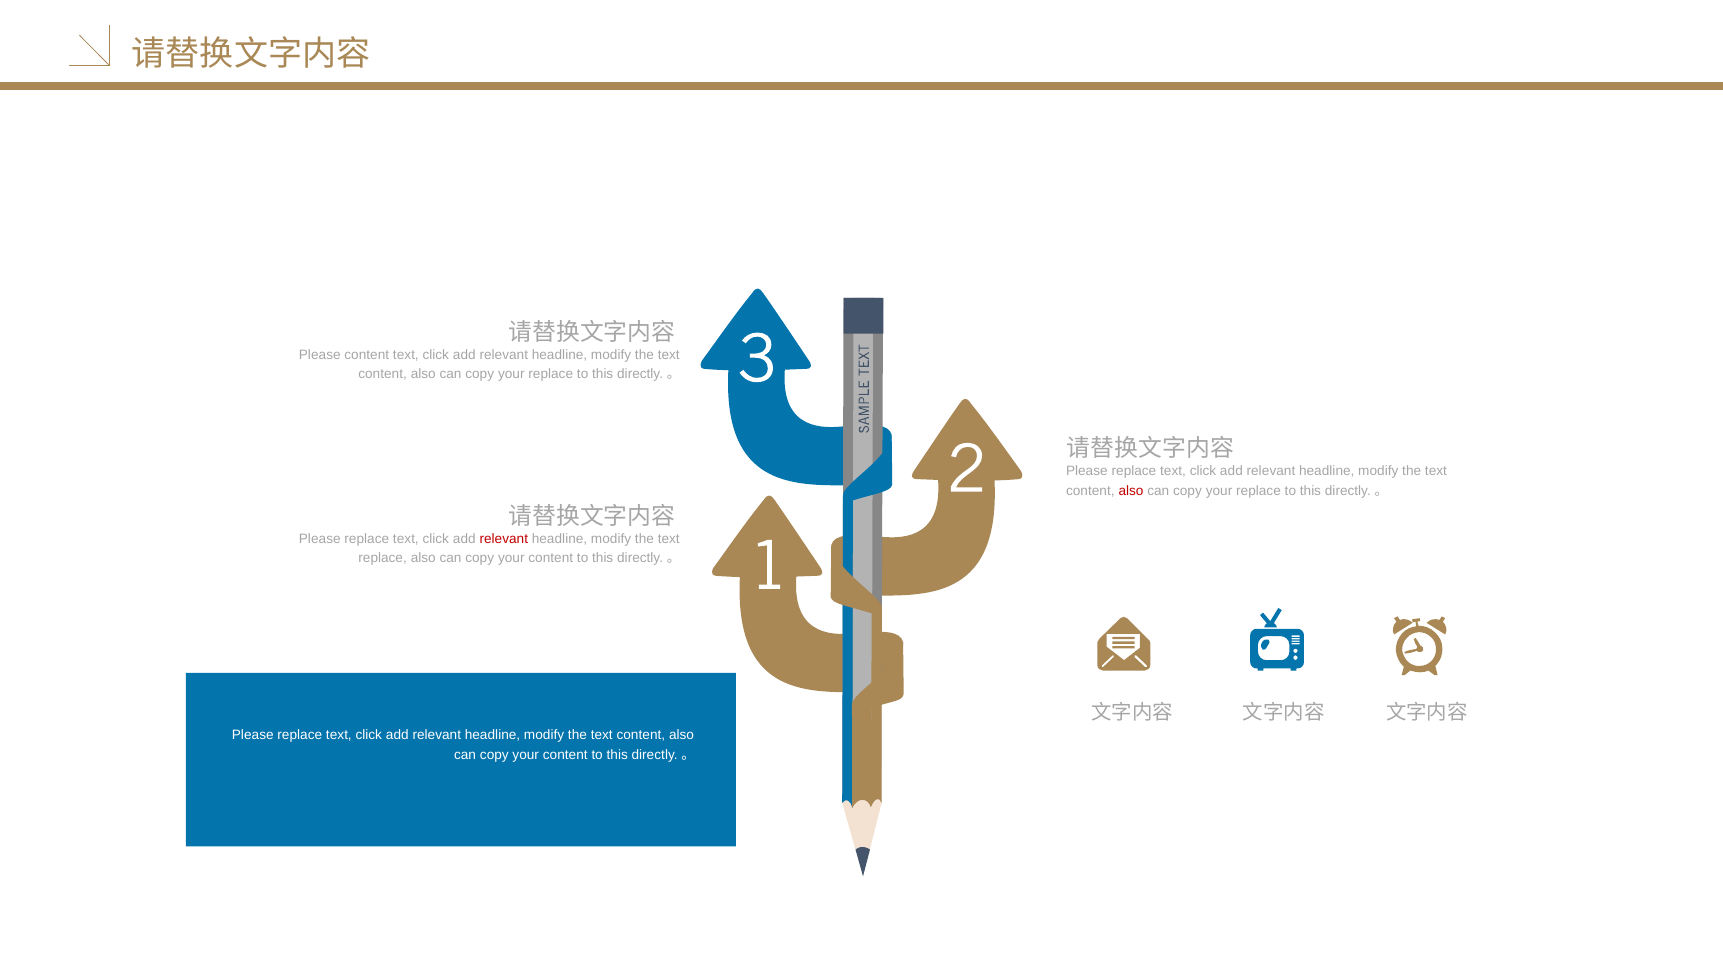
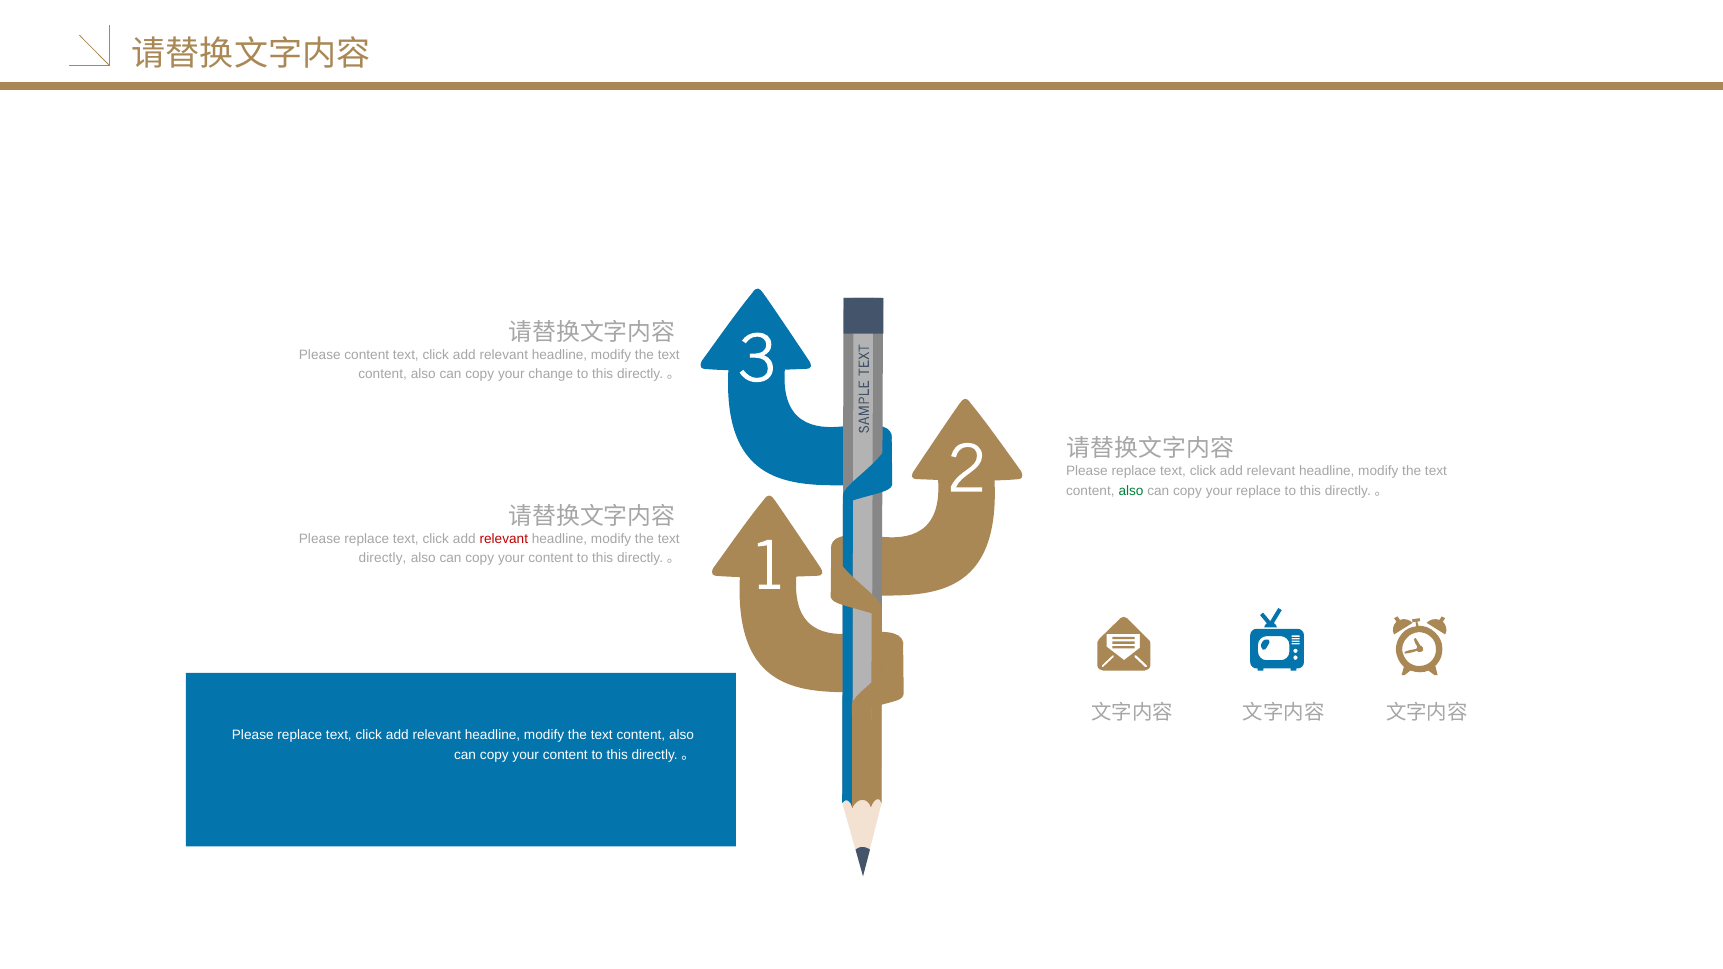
replace: replace -> change (551, 374)
also colour: red -> green (1131, 491)
replace: replace -> directly (383, 558)
